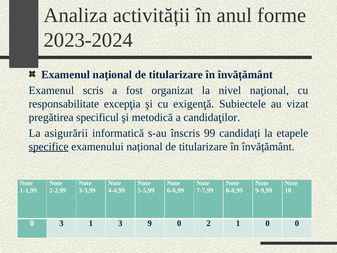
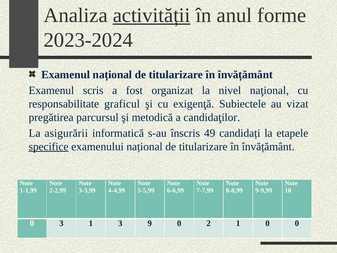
activității underline: none -> present (152, 15)
excepţia: excepţia -> graficul (122, 104)
specificul: specificul -> parcursul (97, 117)
99: 99 -> 49 (210, 133)
